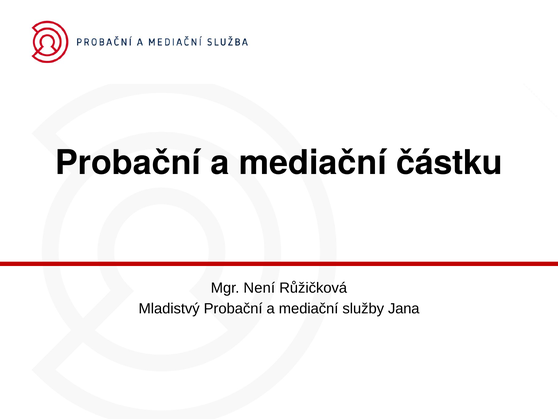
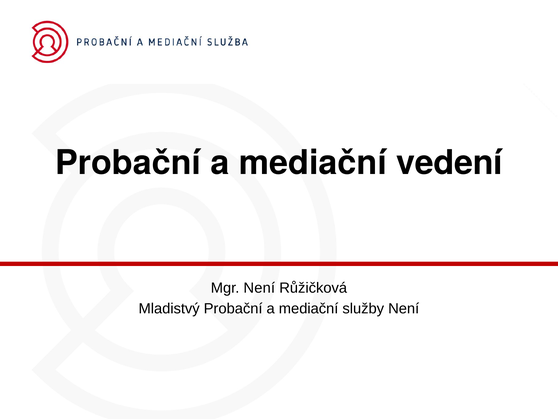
částku: částku -> vedení (450, 163)
služby Jana: Jana -> Není (404, 308)
